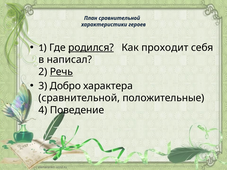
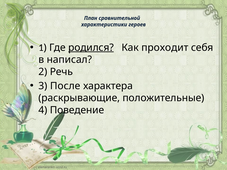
Речь underline: present -> none (61, 72)
Добро: Добро -> После (65, 86)
сравнительной: сравнительной -> раскрывающие (79, 98)
